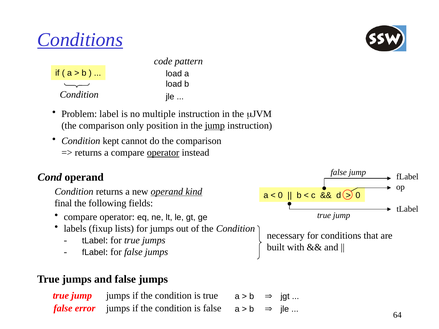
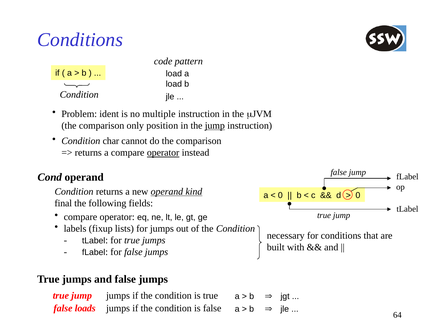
Conditions underline: present -> none (80, 40)
label: label -> ident (109, 114)
kept: kept -> char (111, 141)
error: error -> loads (85, 309)
